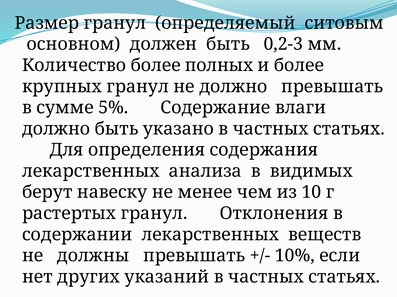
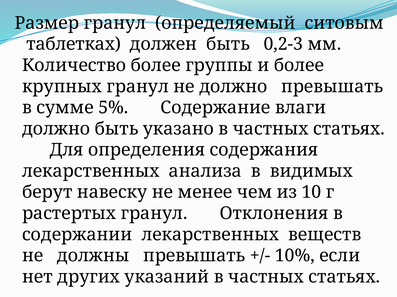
основном: основном -> таблетках (74, 44)
полных: полных -> группы (219, 65)
